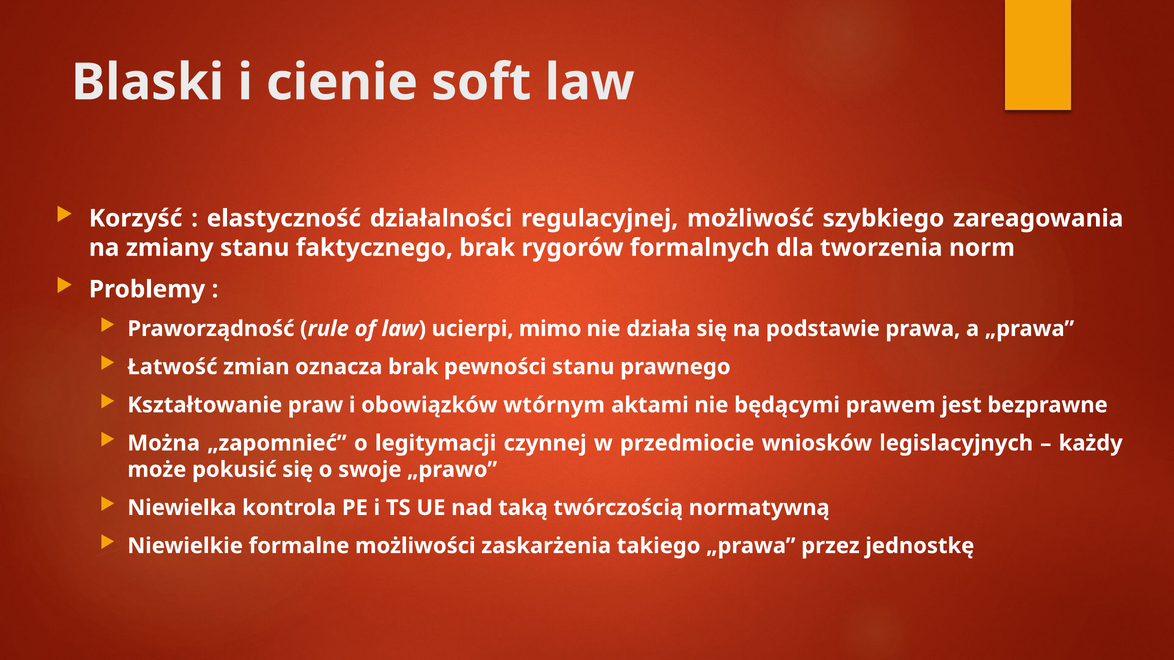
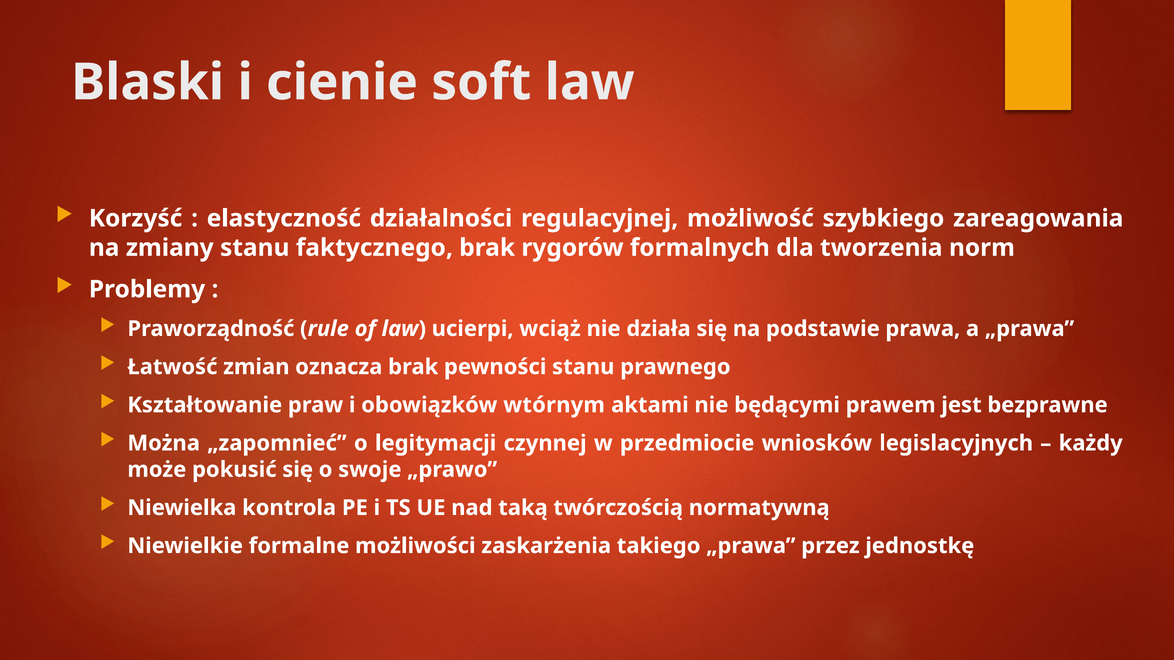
mimo: mimo -> wciąż (550, 329)
